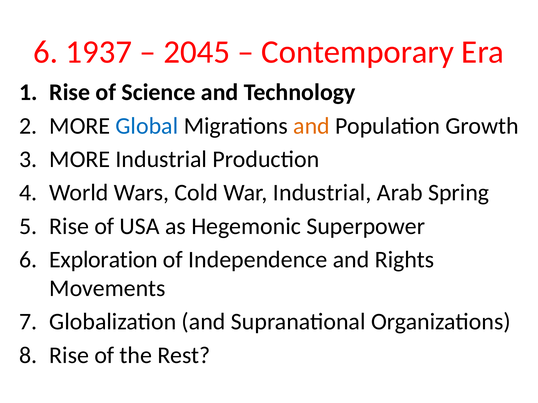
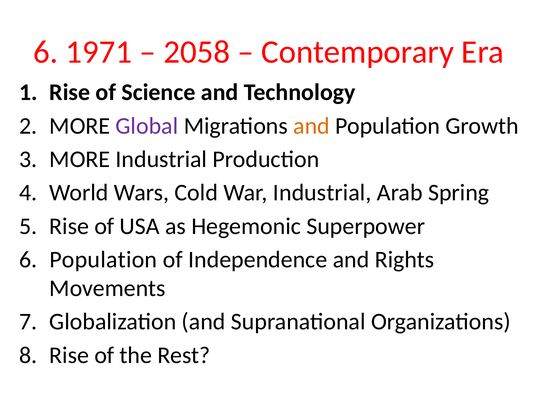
1937: 1937 -> 1971 (99, 52)
2045: 2045 -> 2058 (197, 52)
Global colour: blue -> purple (147, 126)
6 Exploration: Exploration -> Population (103, 260)
